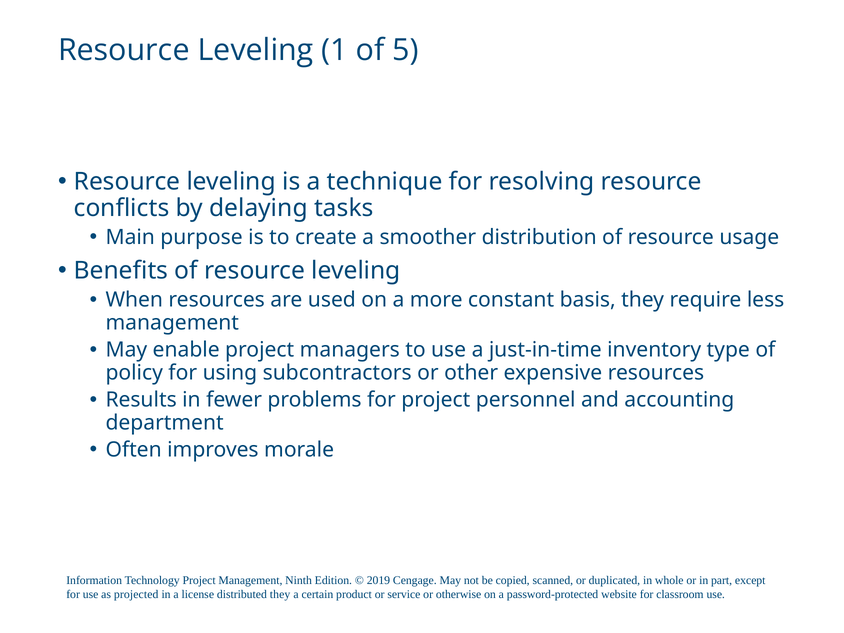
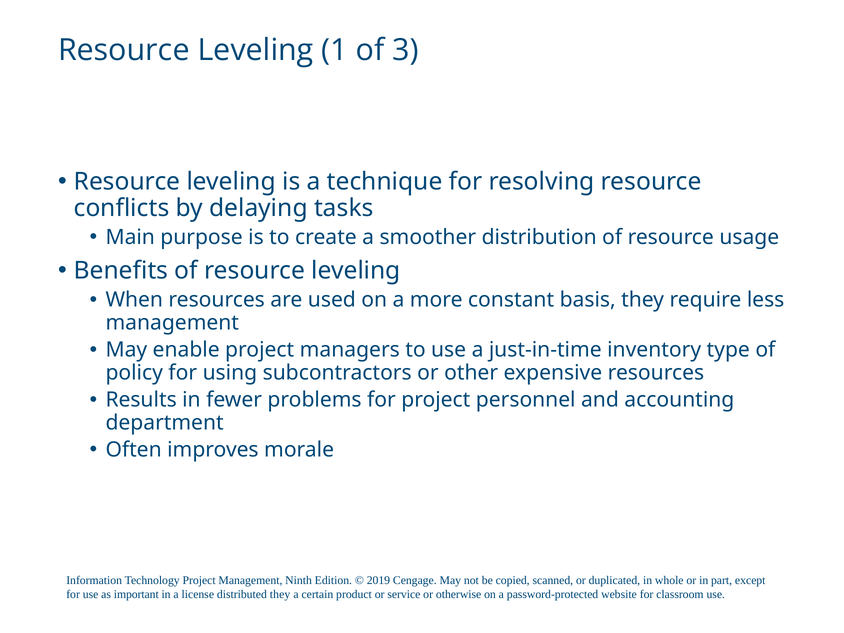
5: 5 -> 3 (405, 50)
projected: projected -> important (136, 594)
